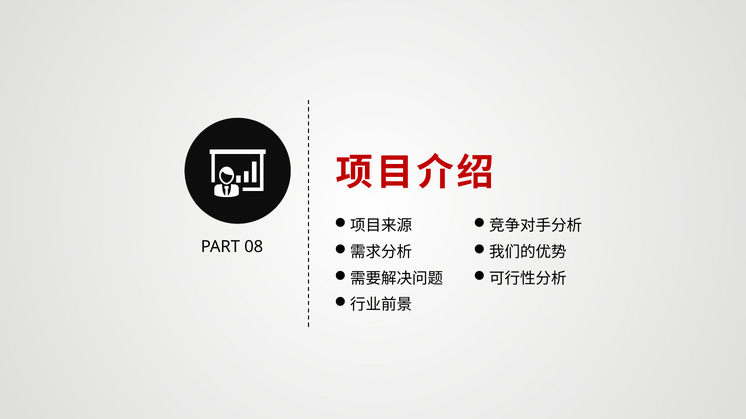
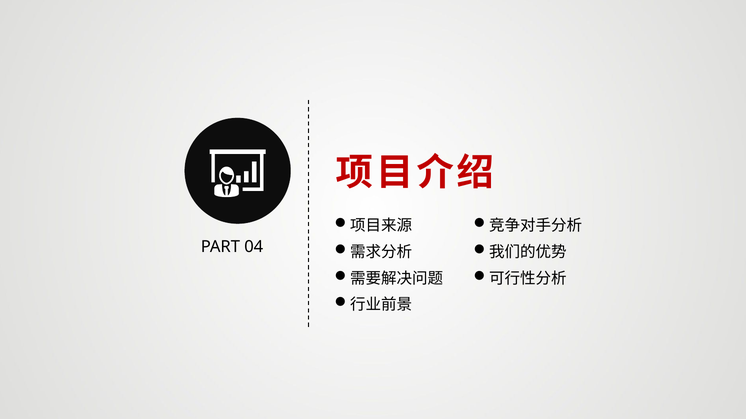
08: 08 -> 04 (254, 247)
